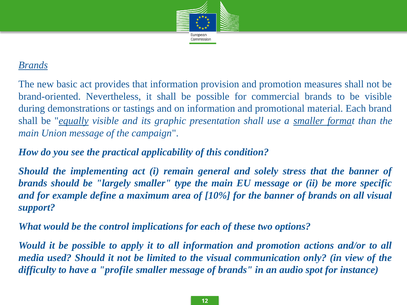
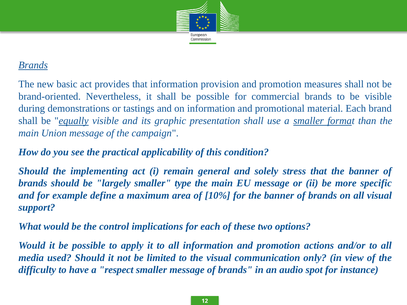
profile: profile -> respect (116, 270)
